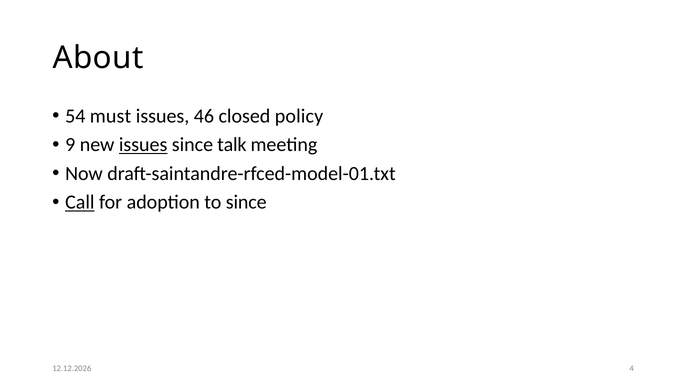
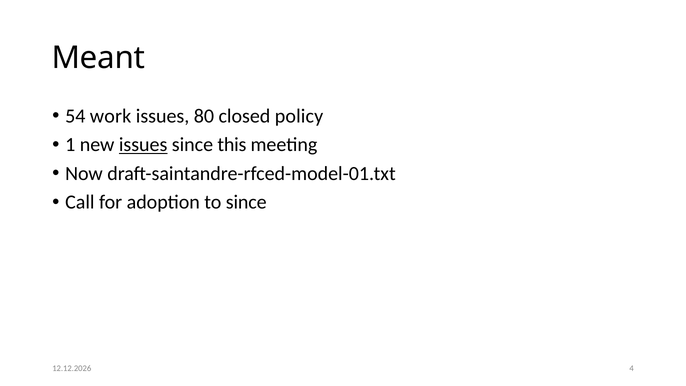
About: About -> Meant (98, 58)
must: must -> work (111, 116)
46: 46 -> 80 (204, 116)
9: 9 -> 1 (70, 145)
talk: talk -> this (232, 145)
Call underline: present -> none (80, 202)
